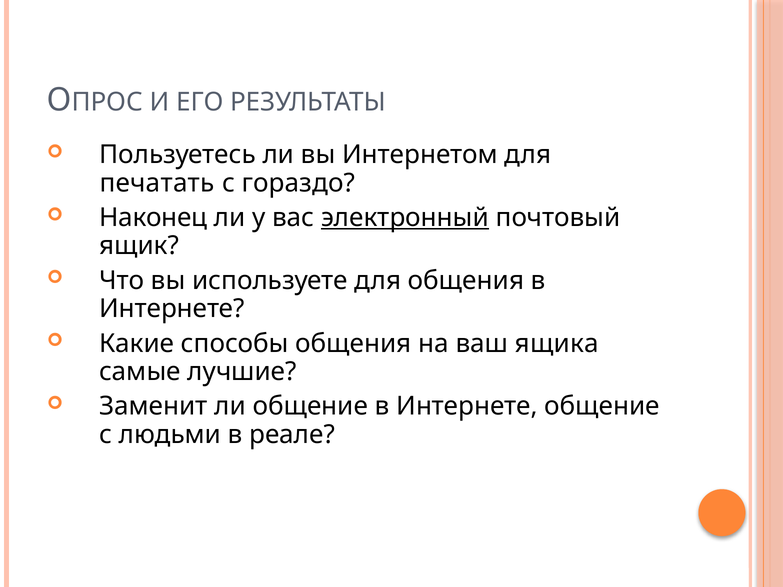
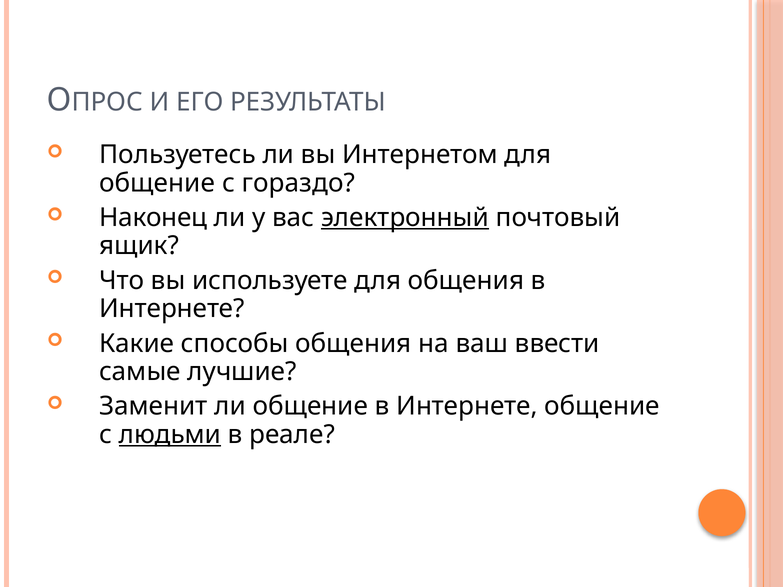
печатать: печатать -> общение (157, 183)
ящика: ящика -> ввести (557, 344)
людьми underline: none -> present (170, 435)
